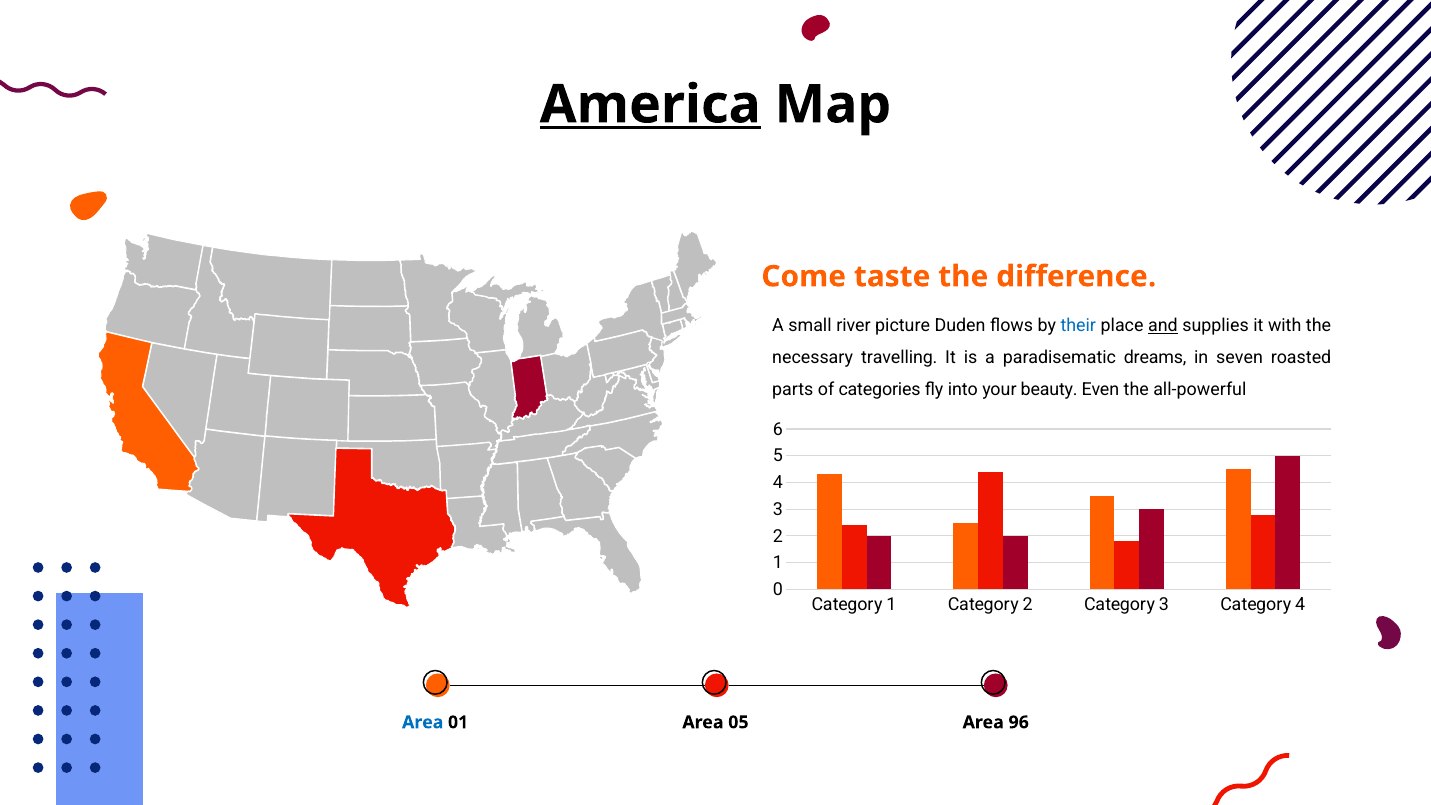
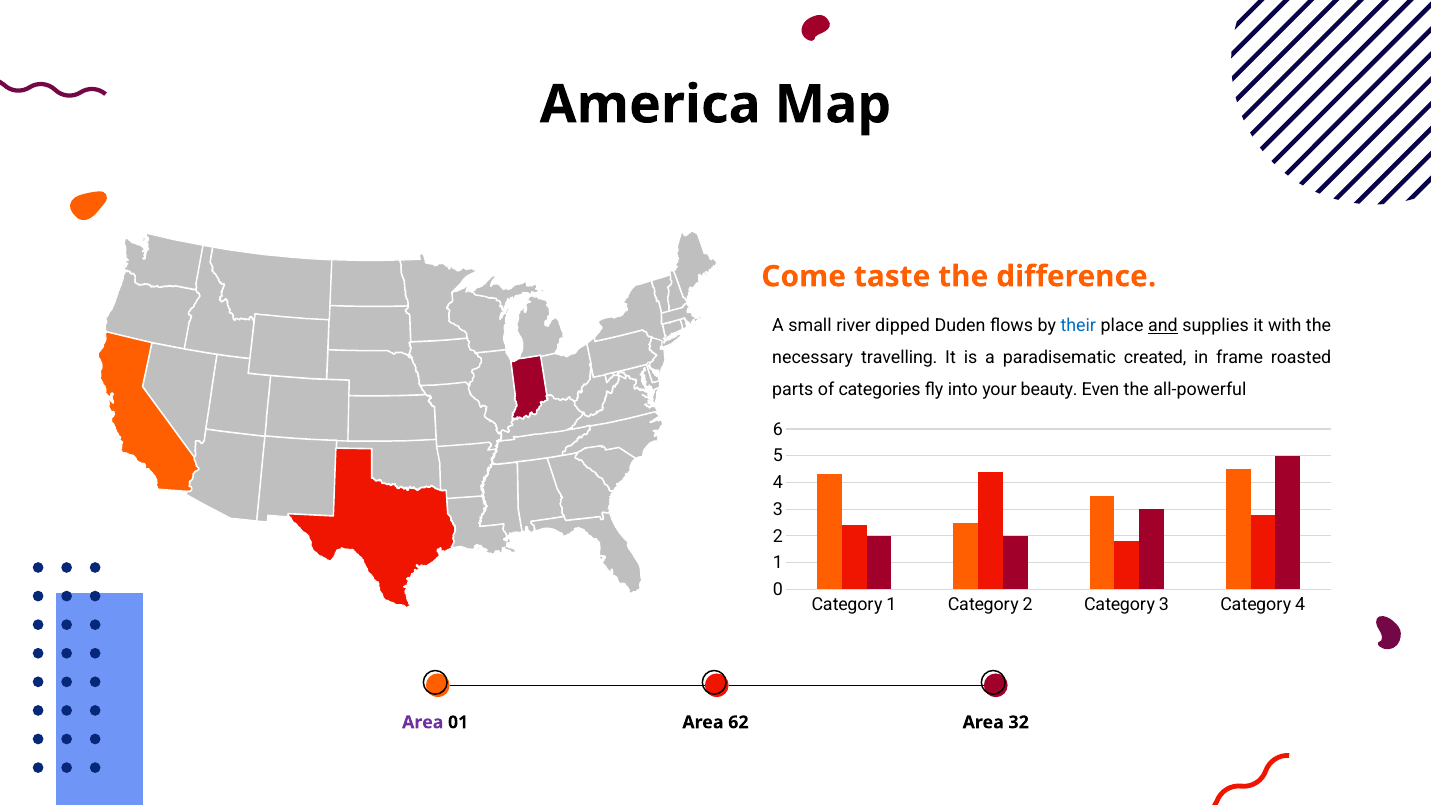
America underline: present -> none (650, 105)
picture: picture -> dipped (903, 326)
dreams: dreams -> created (1155, 358)
seven: seven -> frame (1240, 358)
Area colour: blue -> purple (423, 722)
05: 05 -> 62 (738, 722)
96: 96 -> 32 (1019, 722)
